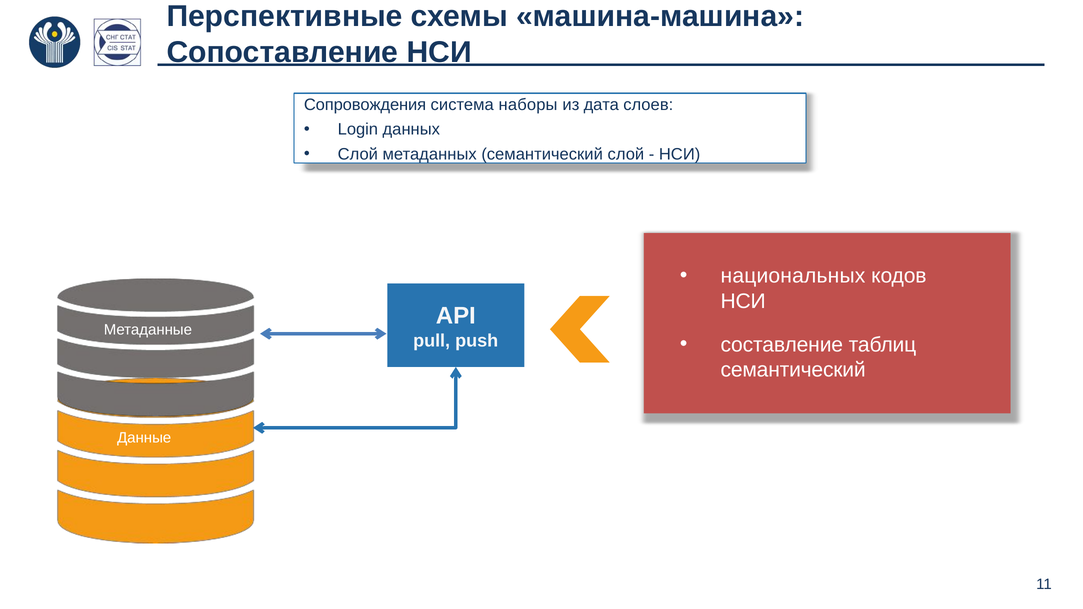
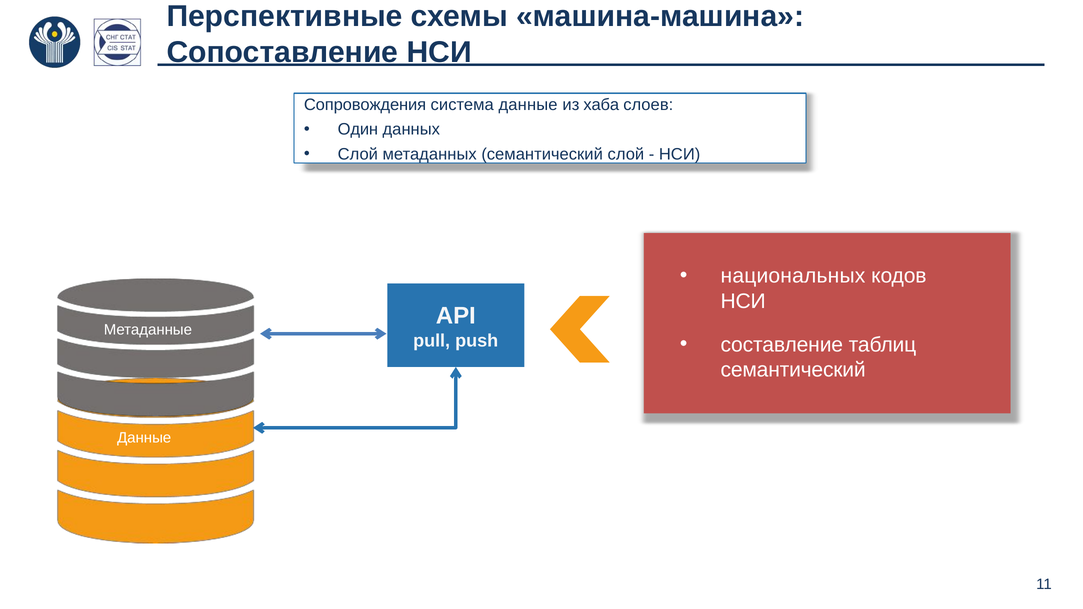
система наборы: наборы -> данные (528, 105)
дата: дата -> хаба (601, 105)
Login: Login -> Один (358, 130)
